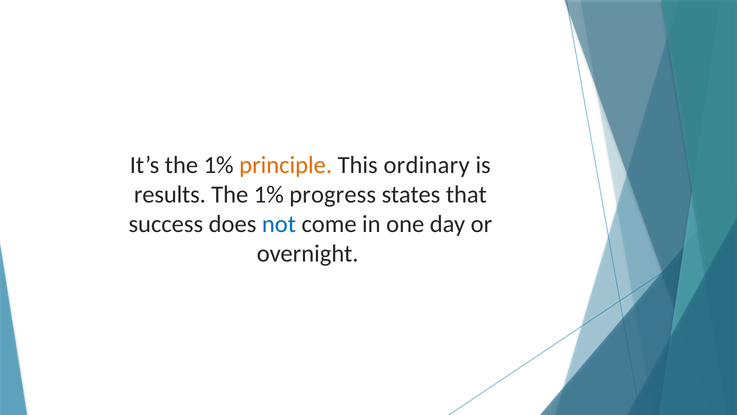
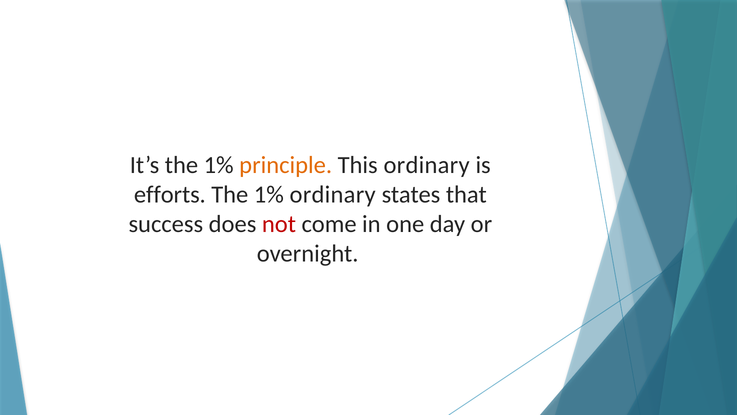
results: results -> efforts (170, 194)
1% progress: progress -> ordinary (333, 194)
not colour: blue -> red (279, 224)
